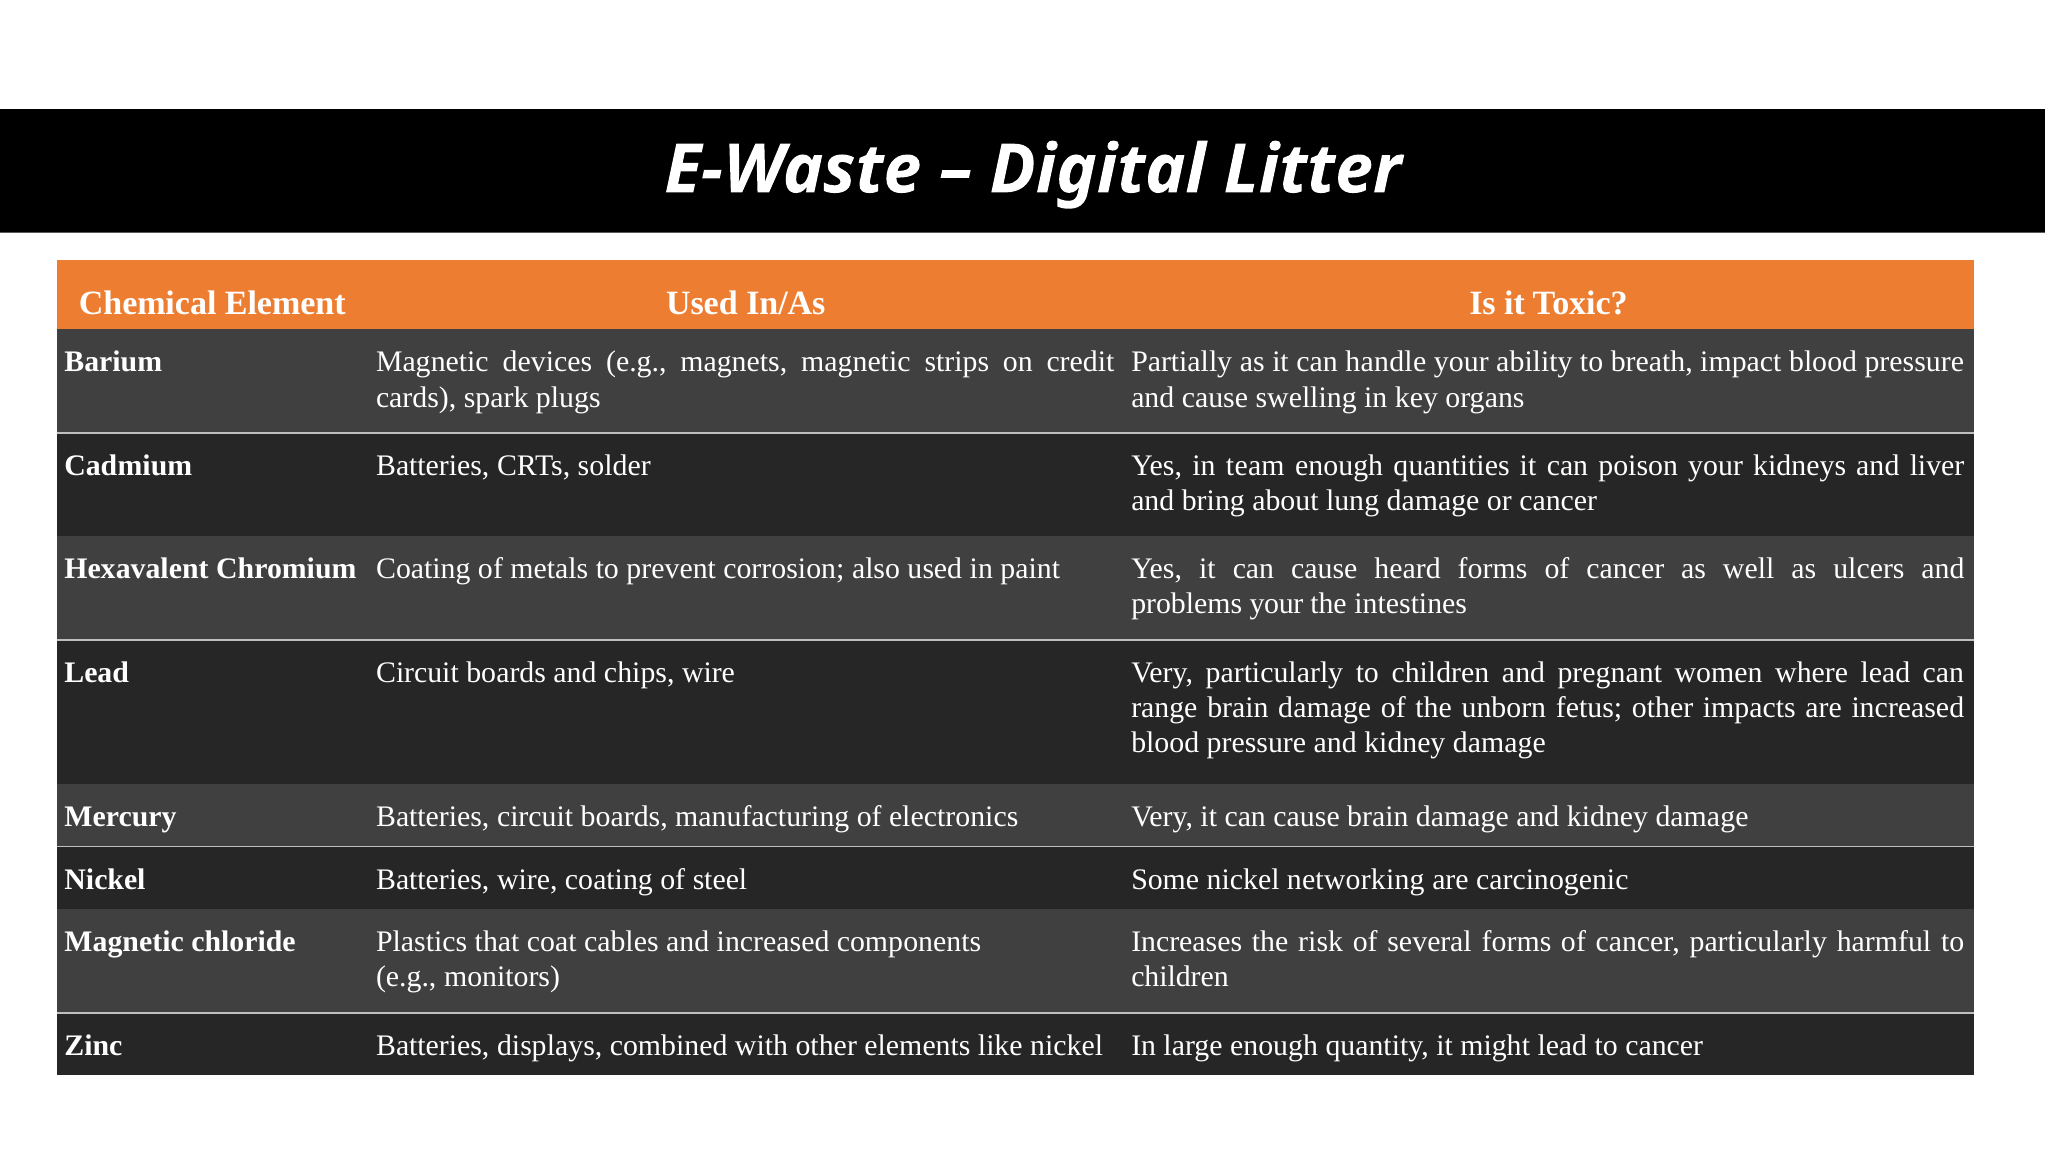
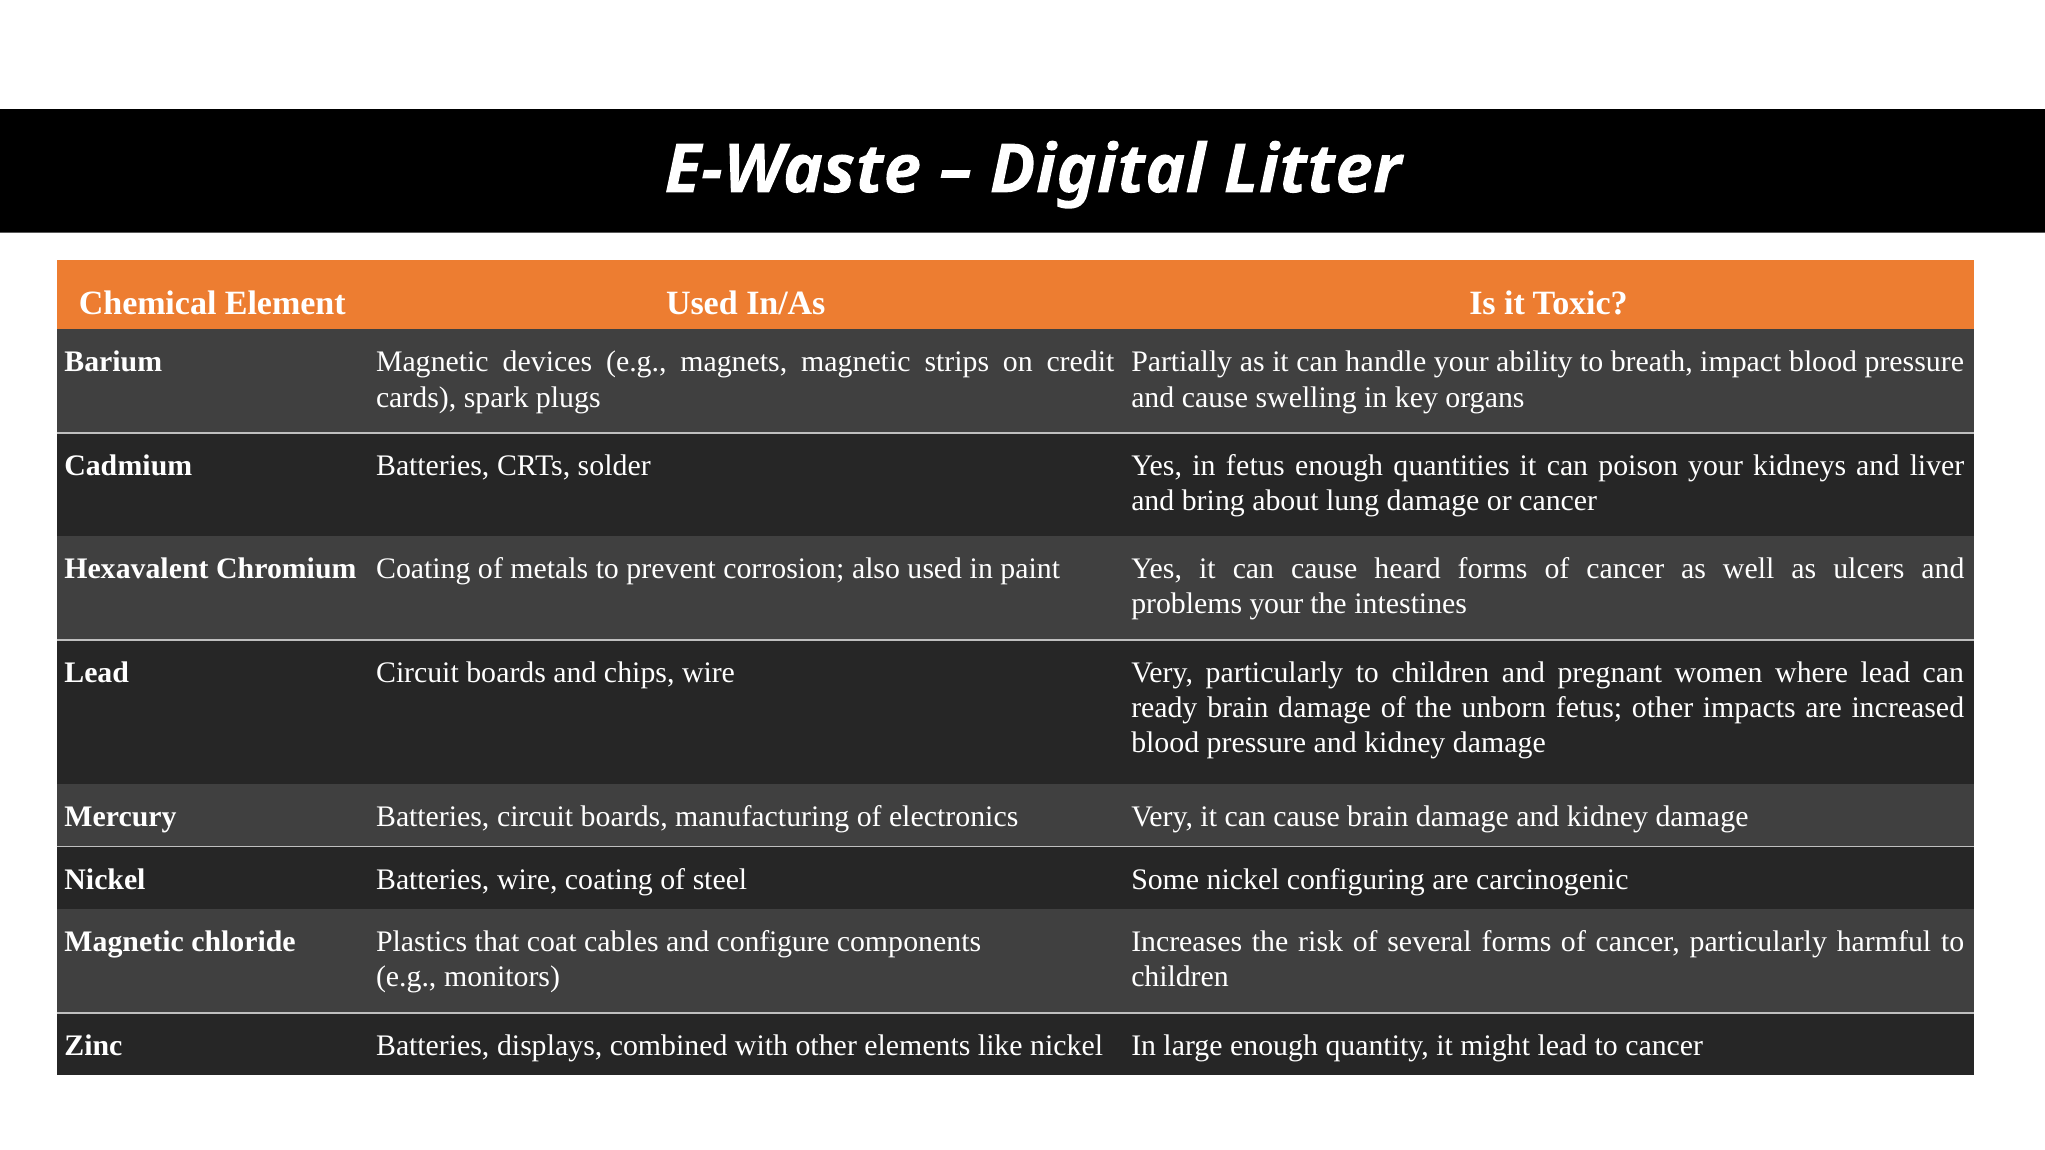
in team: team -> fetus (1255, 466)
range: range -> ready (1164, 708)
networking: networking -> configuring (1356, 879)
and increased: increased -> configure (773, 942)
